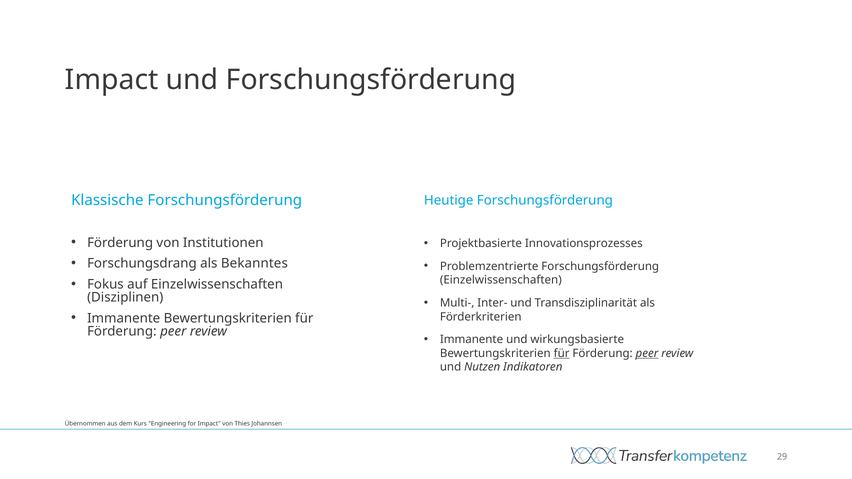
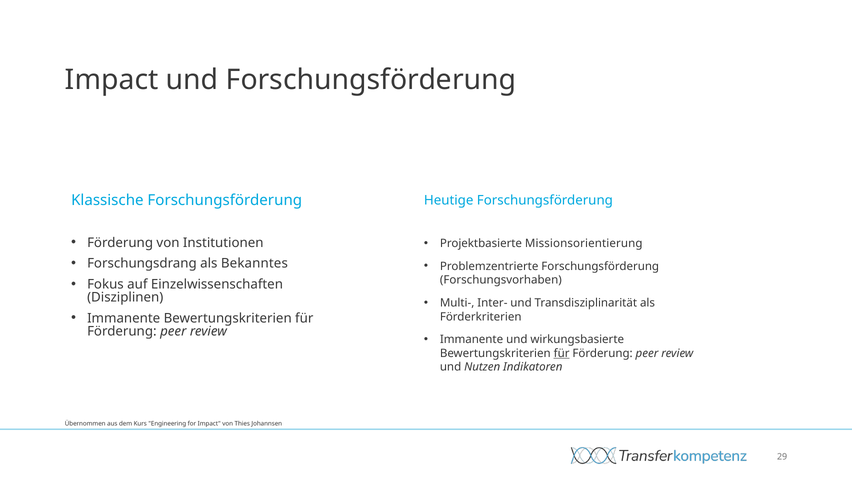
Innovationsprozesses: Innovationsprozesses -> Missionsorientierung (584, 244)
Einzelwissenschaften: Einzelwissenschaften -> Forschungsvorhaben (501, 280)
peer underline: present -> none (647, 353)
